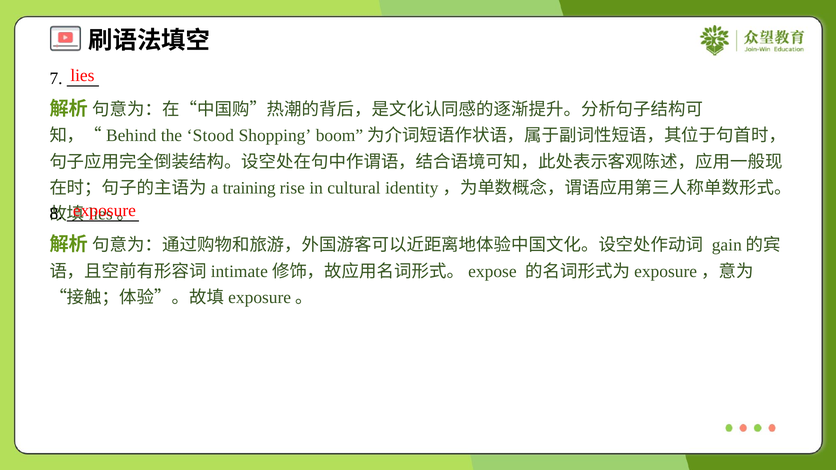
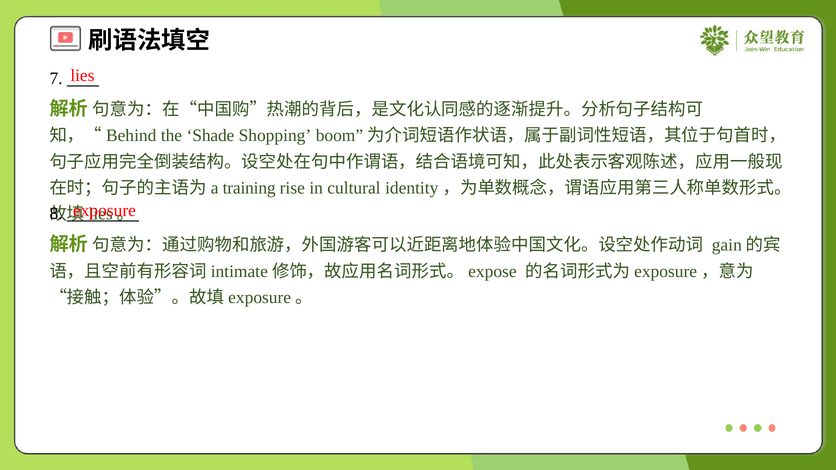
Stood: Stood -> Shade (211, 136)
